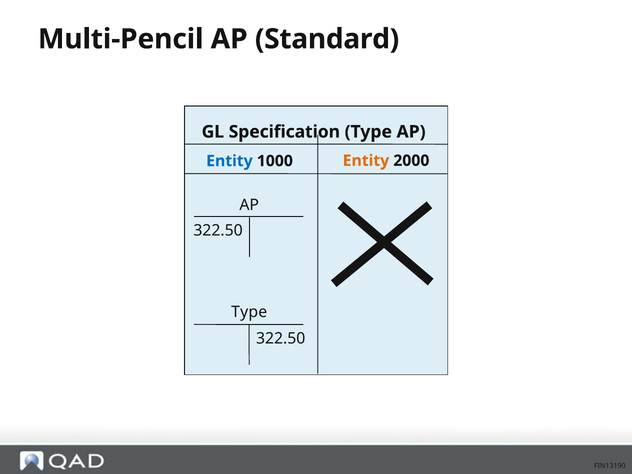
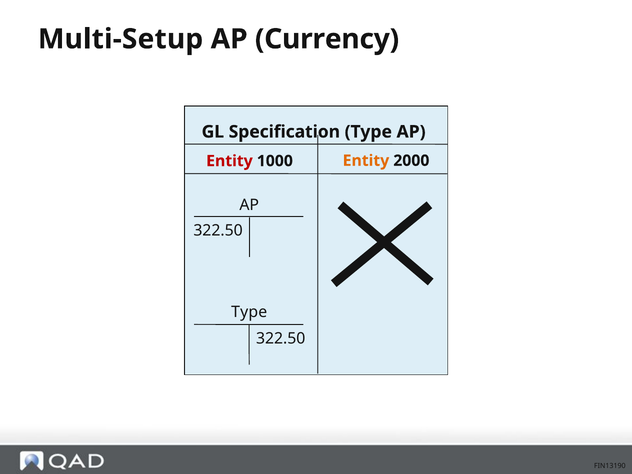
Multi-Pencil: Multi-Pencil -> Multi-Setup (121, 39)
Standard: Standard -> Currency (327, 39)
Entity colour: blue -> red (229, 161)
